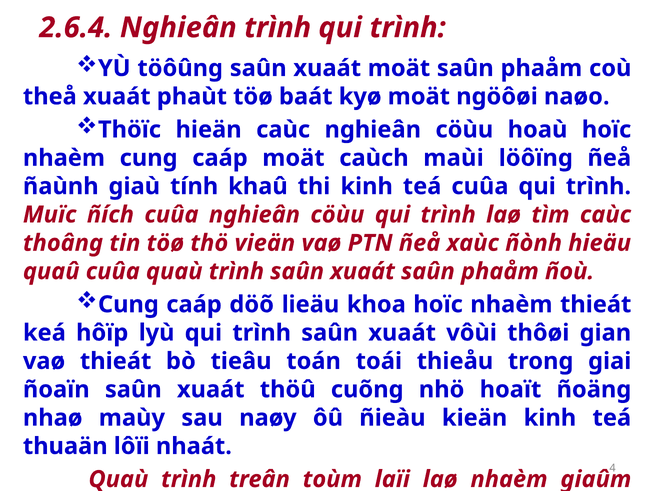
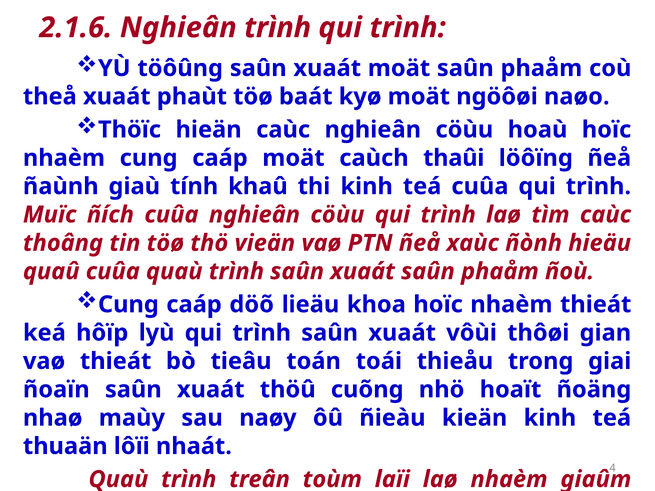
2.6.4: 2.6.4 -> 2.1.6 (76, 28)
maùi: maùi -> thaûi (454, 158)
